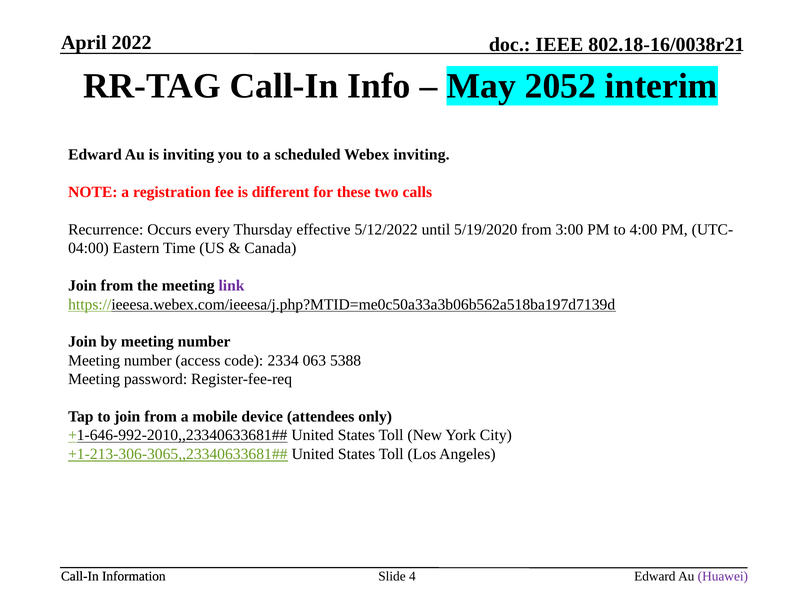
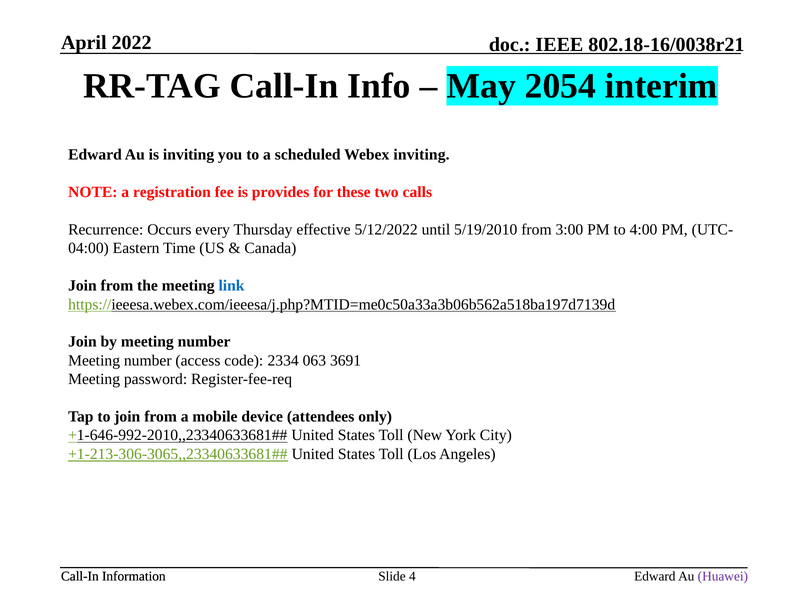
2052: 2052 -> 2054 (560, 86)
different: different -> provides (281, 192)
5/19/2020: 5/19/2020 -> 5/19/2010 (486, 229)
link colour: purple -> blue (232, 286)
5388: 5388 -> 3691 (346, 360)
